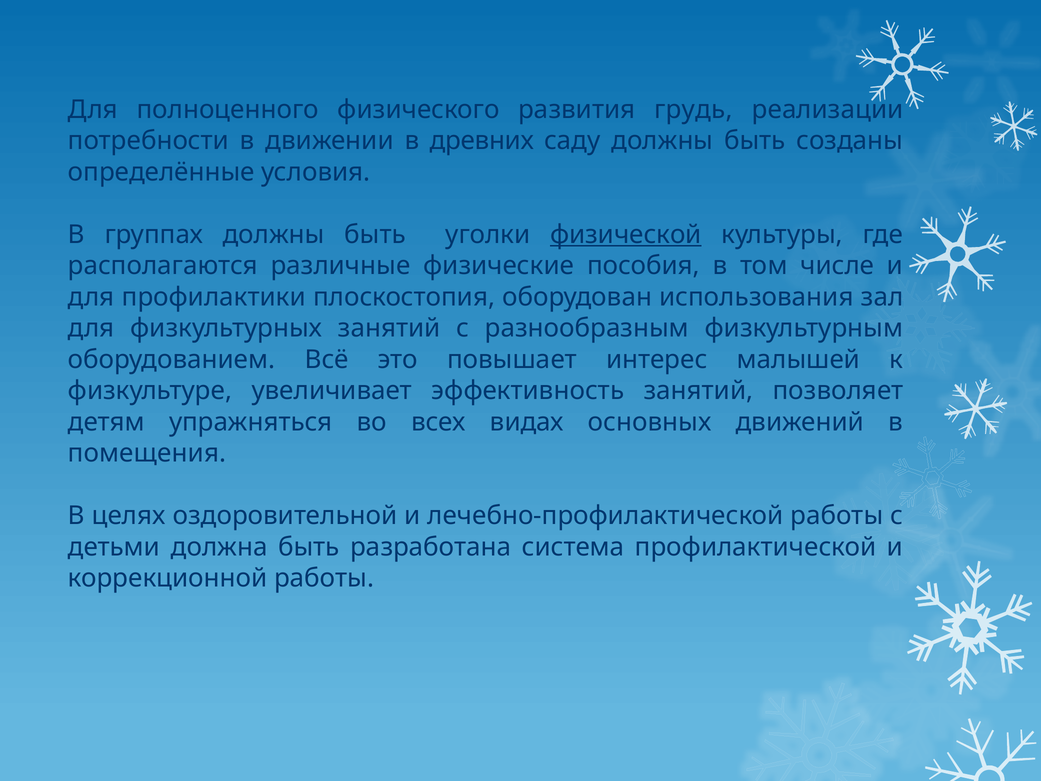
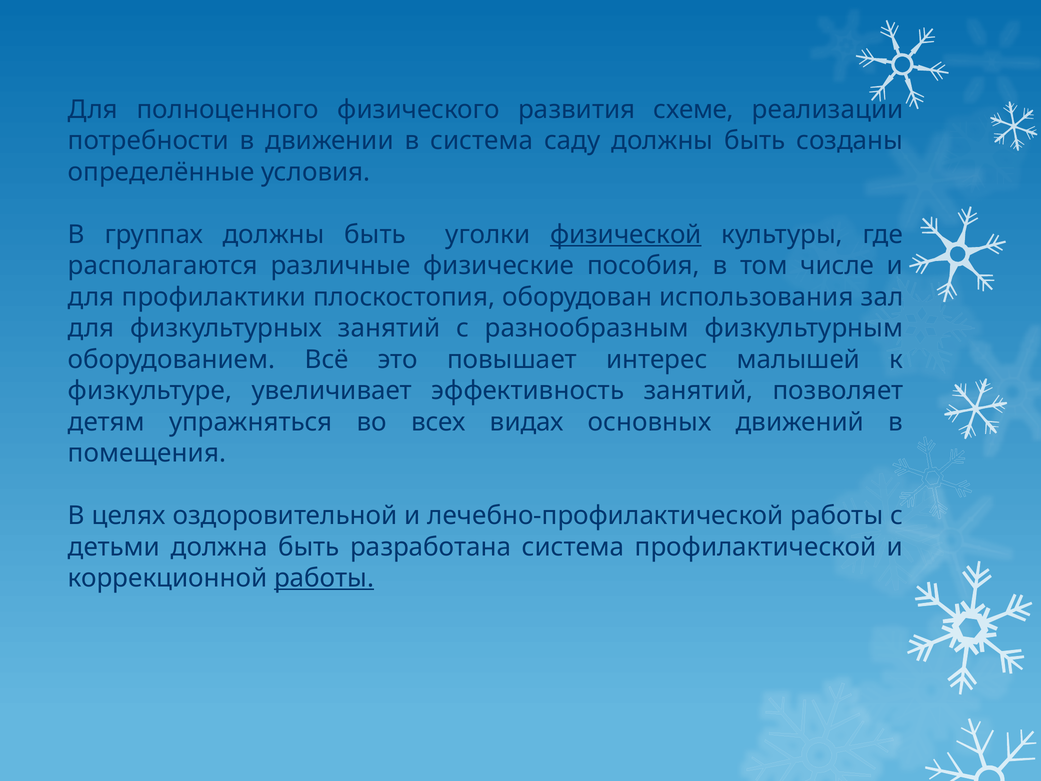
грудь: грудь -> схеме (694, 110)
в древних: древних -> система (482, 141)
работы underline: none -> present (324, 578)
